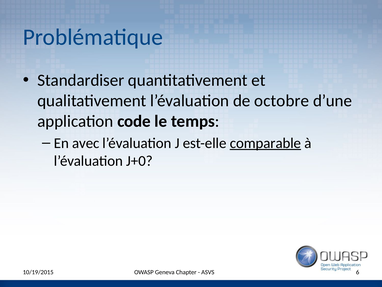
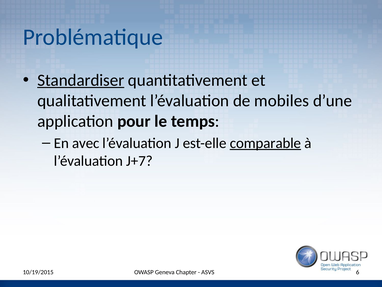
Standardiser underline: none -> present (81, 80)
octobre: octobre -> mobiles (282, 101)
code: code -> pour (134, 121)
J+0: J+0 -> J+7 (139, 161)
